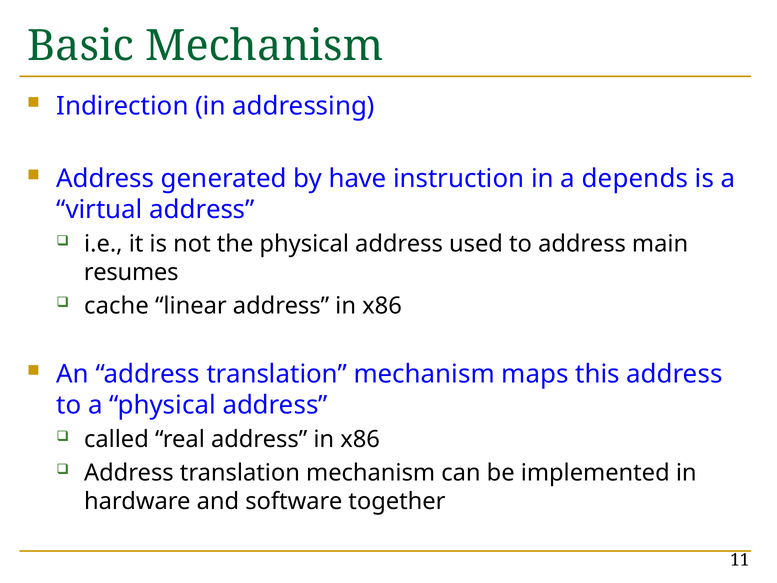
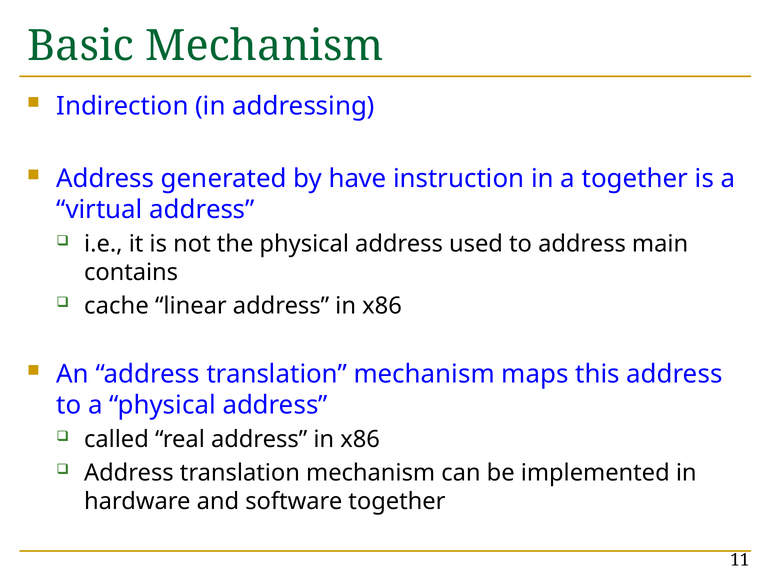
a depends: depends -> together (635, 178)
resumes: resumes -> contains (131, 272)
